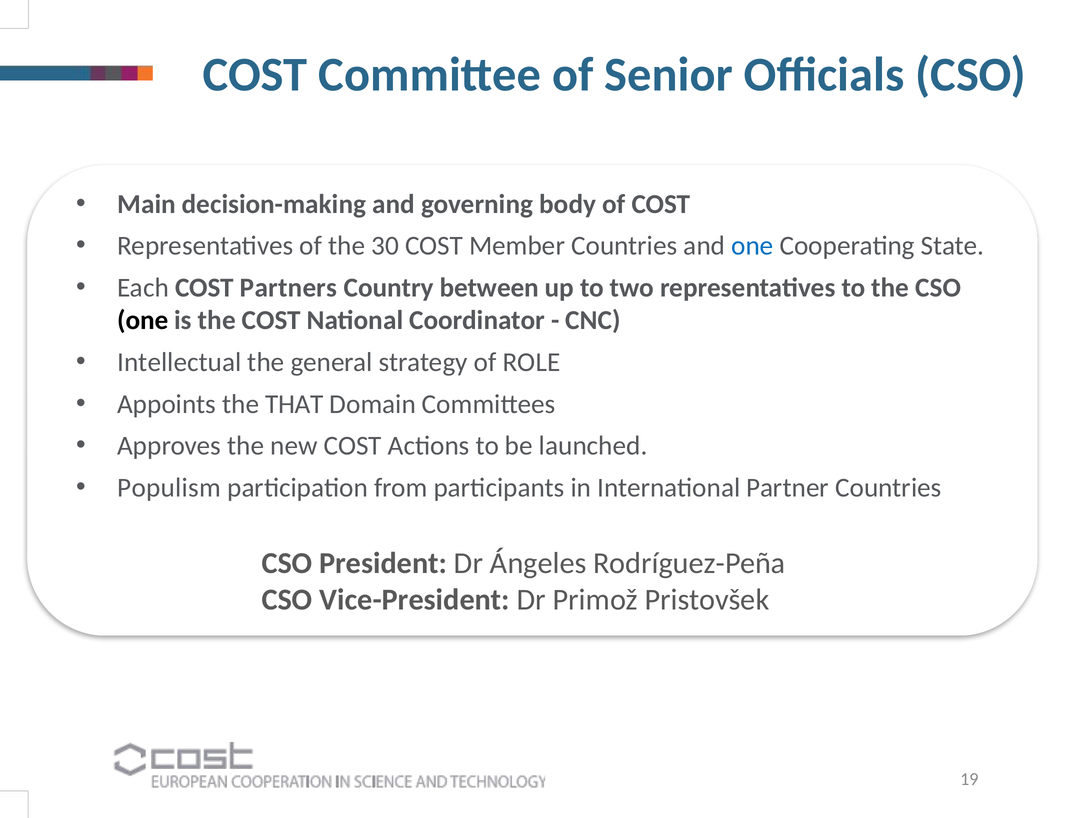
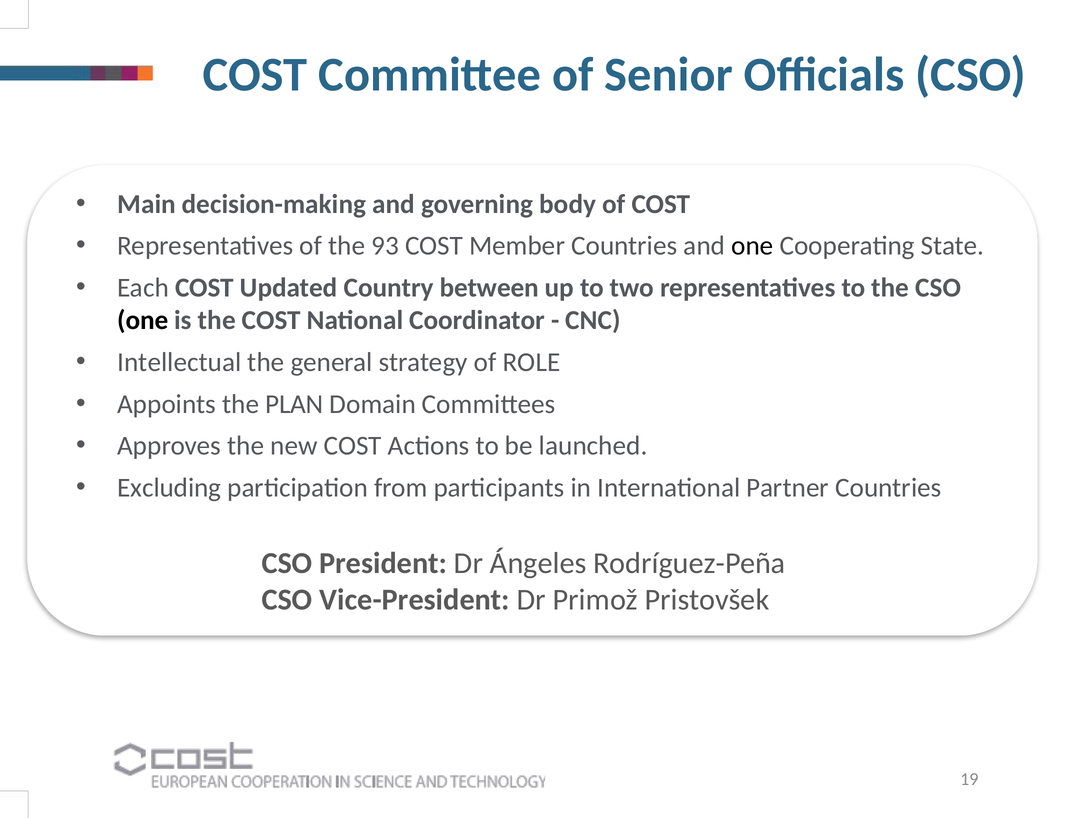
30: 30 -> 93 (385, 246)
one colour: blue -> black (752, 246)
Partners: Partners -> Updated (289, 288)
THAT: THAT -> PLAN (294, 404)
Populism: Populism -> Excluding (169, 487)
